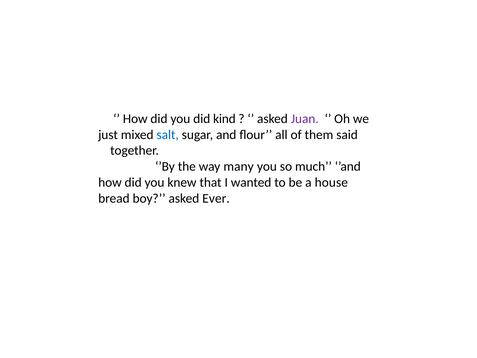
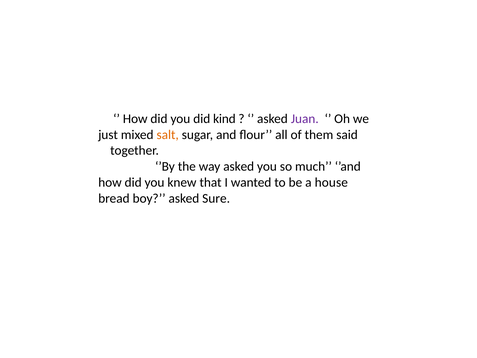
salt colour: blue -> orange (168, 135)
way many: many -> asked (239, 166)
Ever: Ever -> Sure (216, 198)
